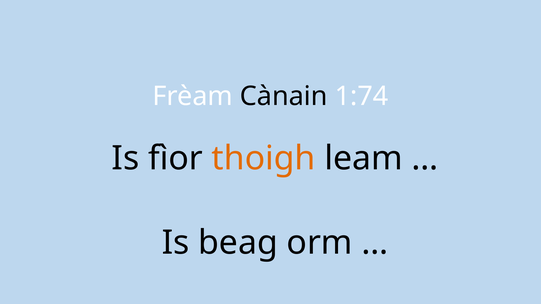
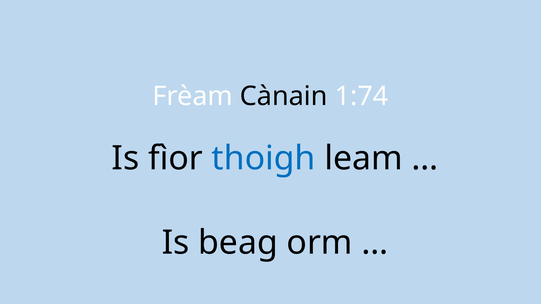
thoigh colour: orange -> blue (264, 159)
